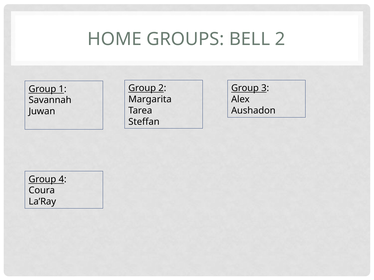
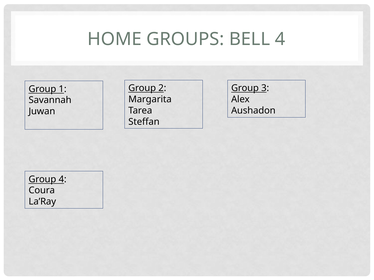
BELL 2: 2 -> 4 (280, 39)
